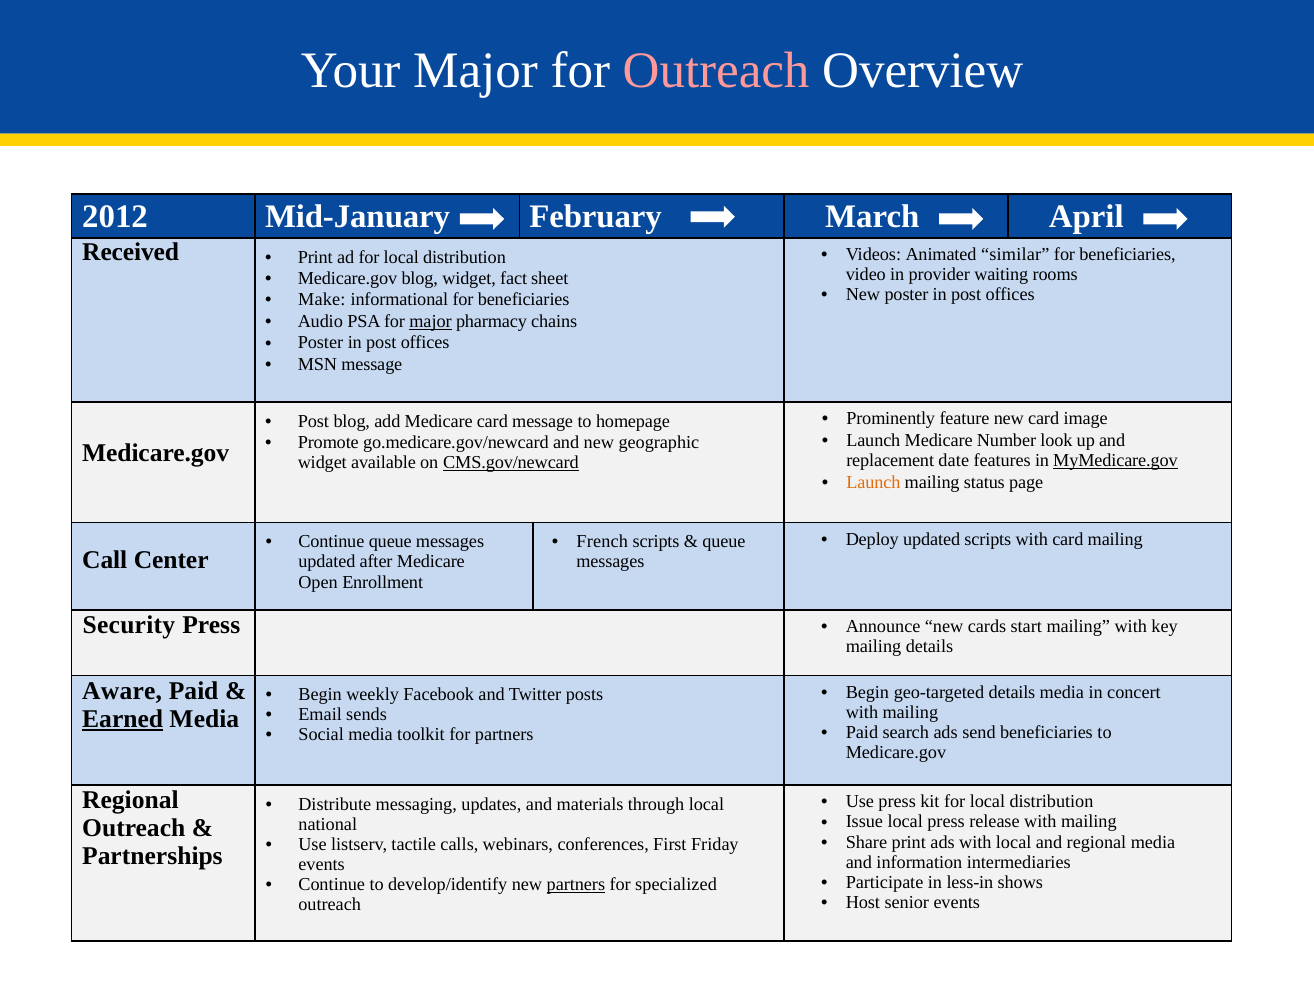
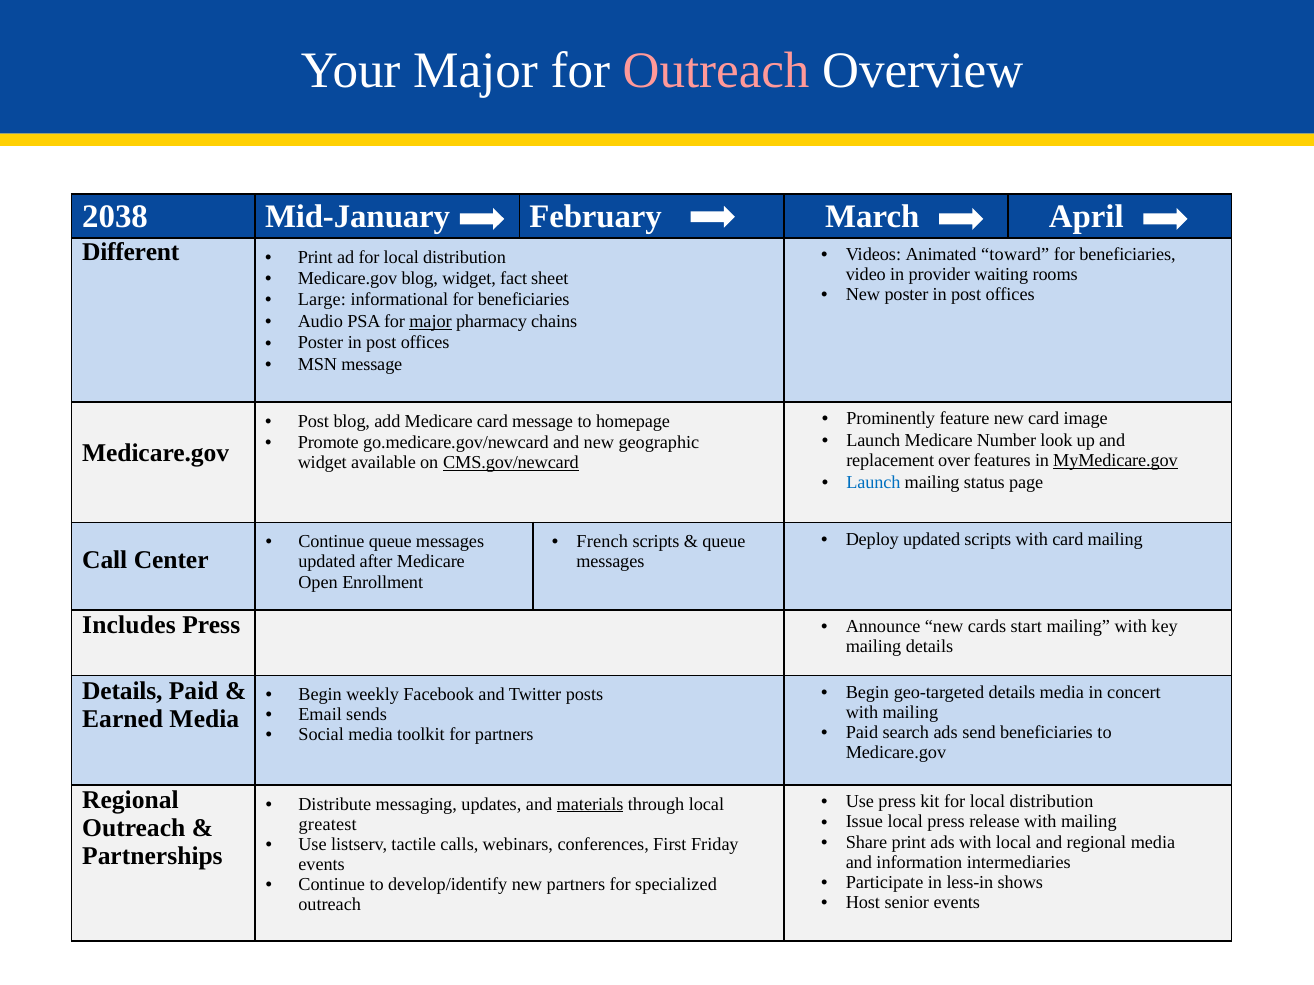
2012: 2012 -> 2038 (115, 216)
Received: Received -> Different (131, 252)
similar: similar -> toward (1015, 255)
Make: Make -> Large (322, 300)
date: date -> over (954, 461)
Launch colour: orange -> blue (873, 482)
Security: Security -> Includes (129, 625)
Aware: Aware -> Details (122, 691)
Earned underline: present -> none (123, 719)
materials underline: none -> present (590, 804)
national: national -> greatest (328, 825)
partners underline: present -> none (576, 885)
